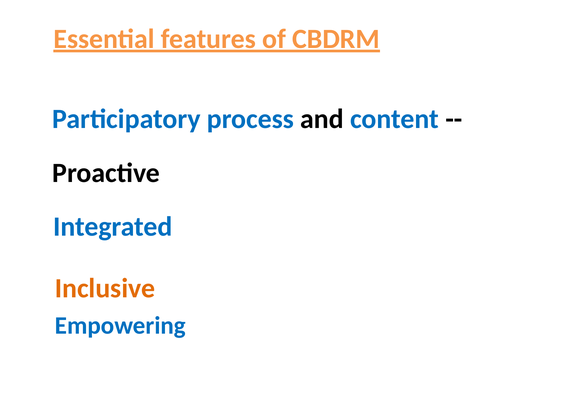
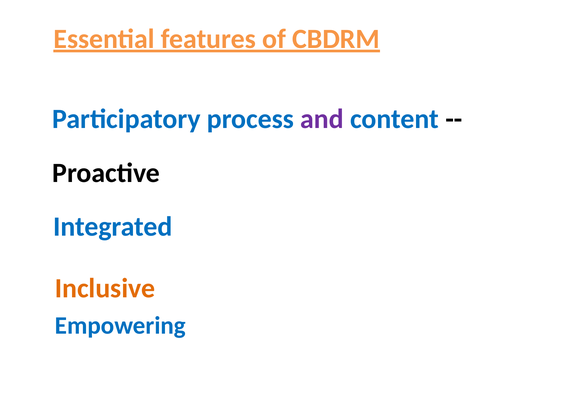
and colour: black -> purple (322, 119)
